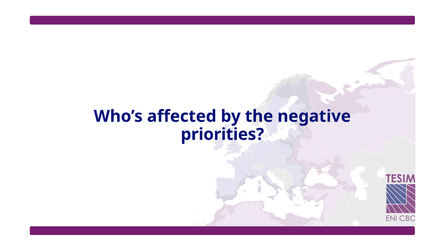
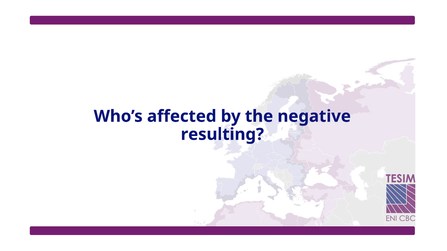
priorities: priorities -> resulting (222, 135)
